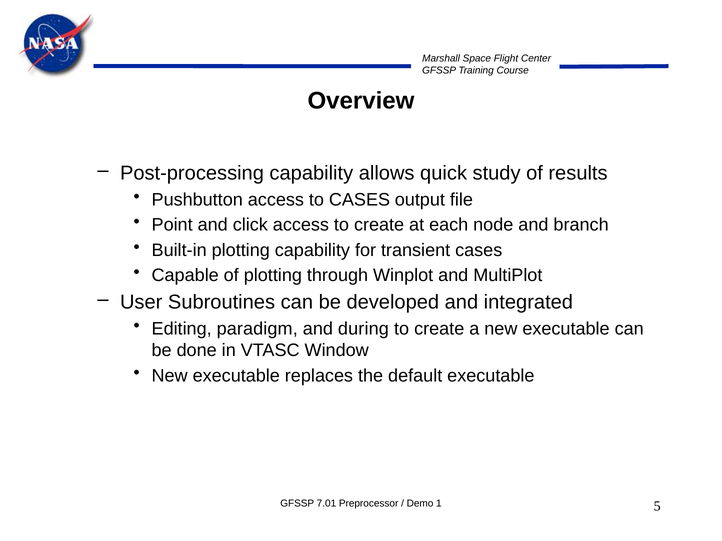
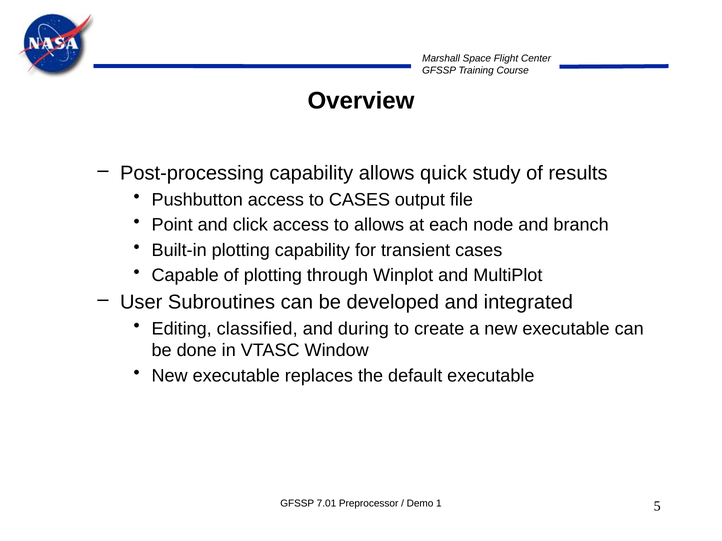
access to create: create -> allows (379, 225)
paradigm: paradigm -> classified (257, 329)
